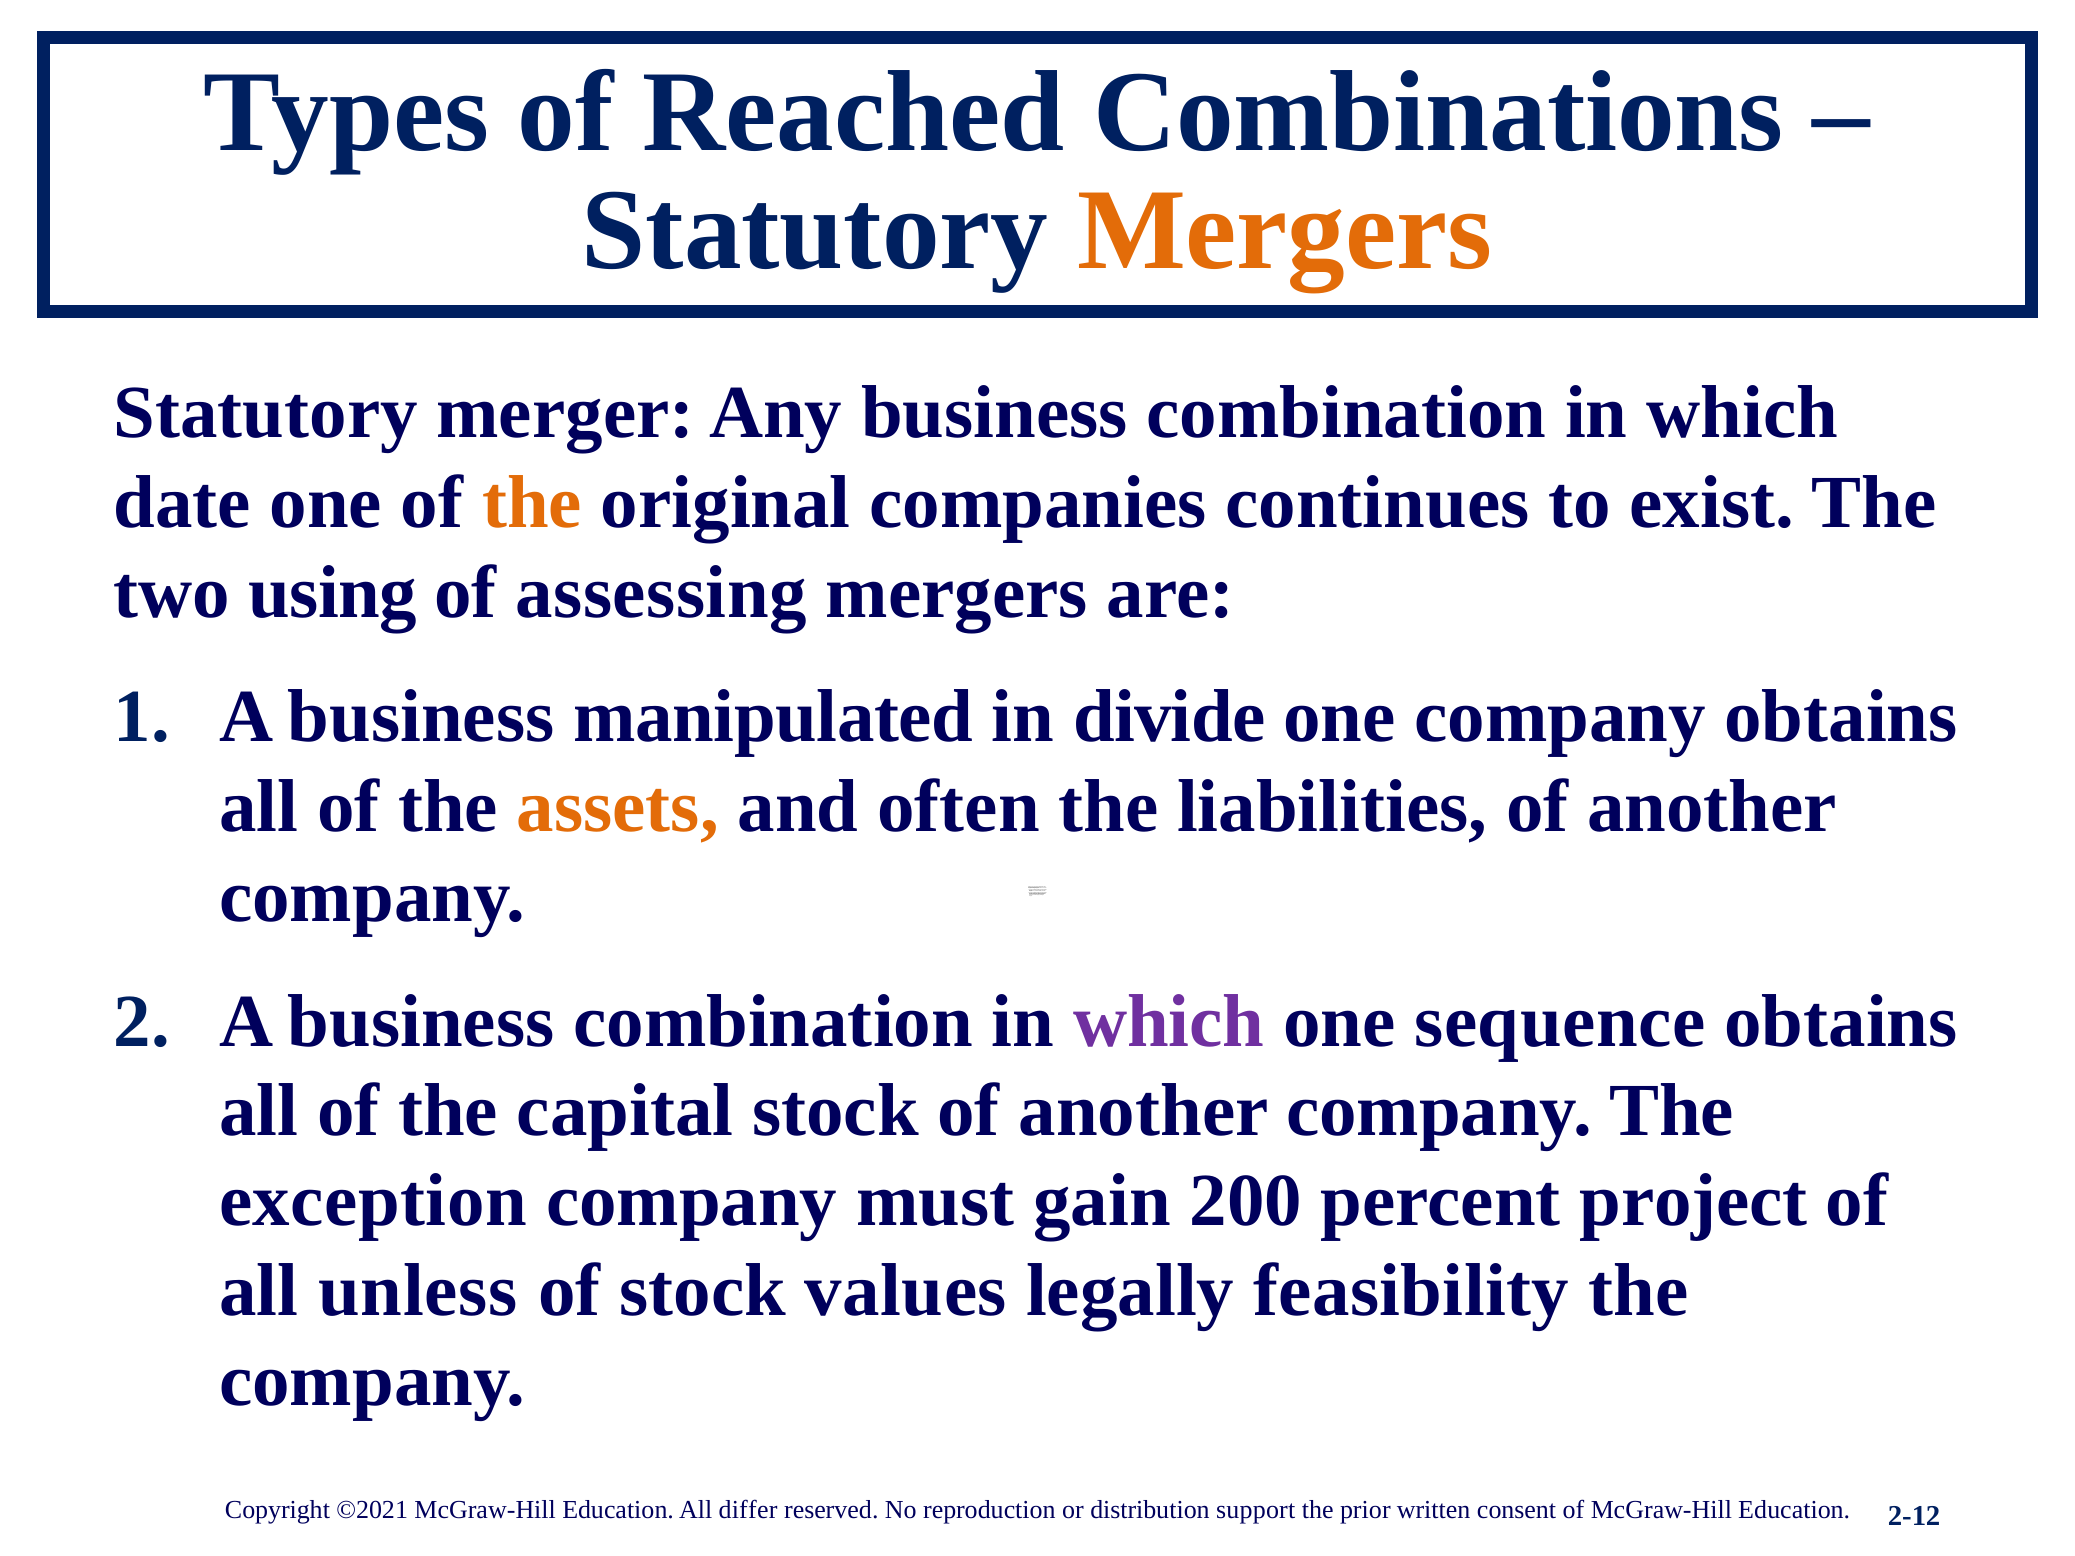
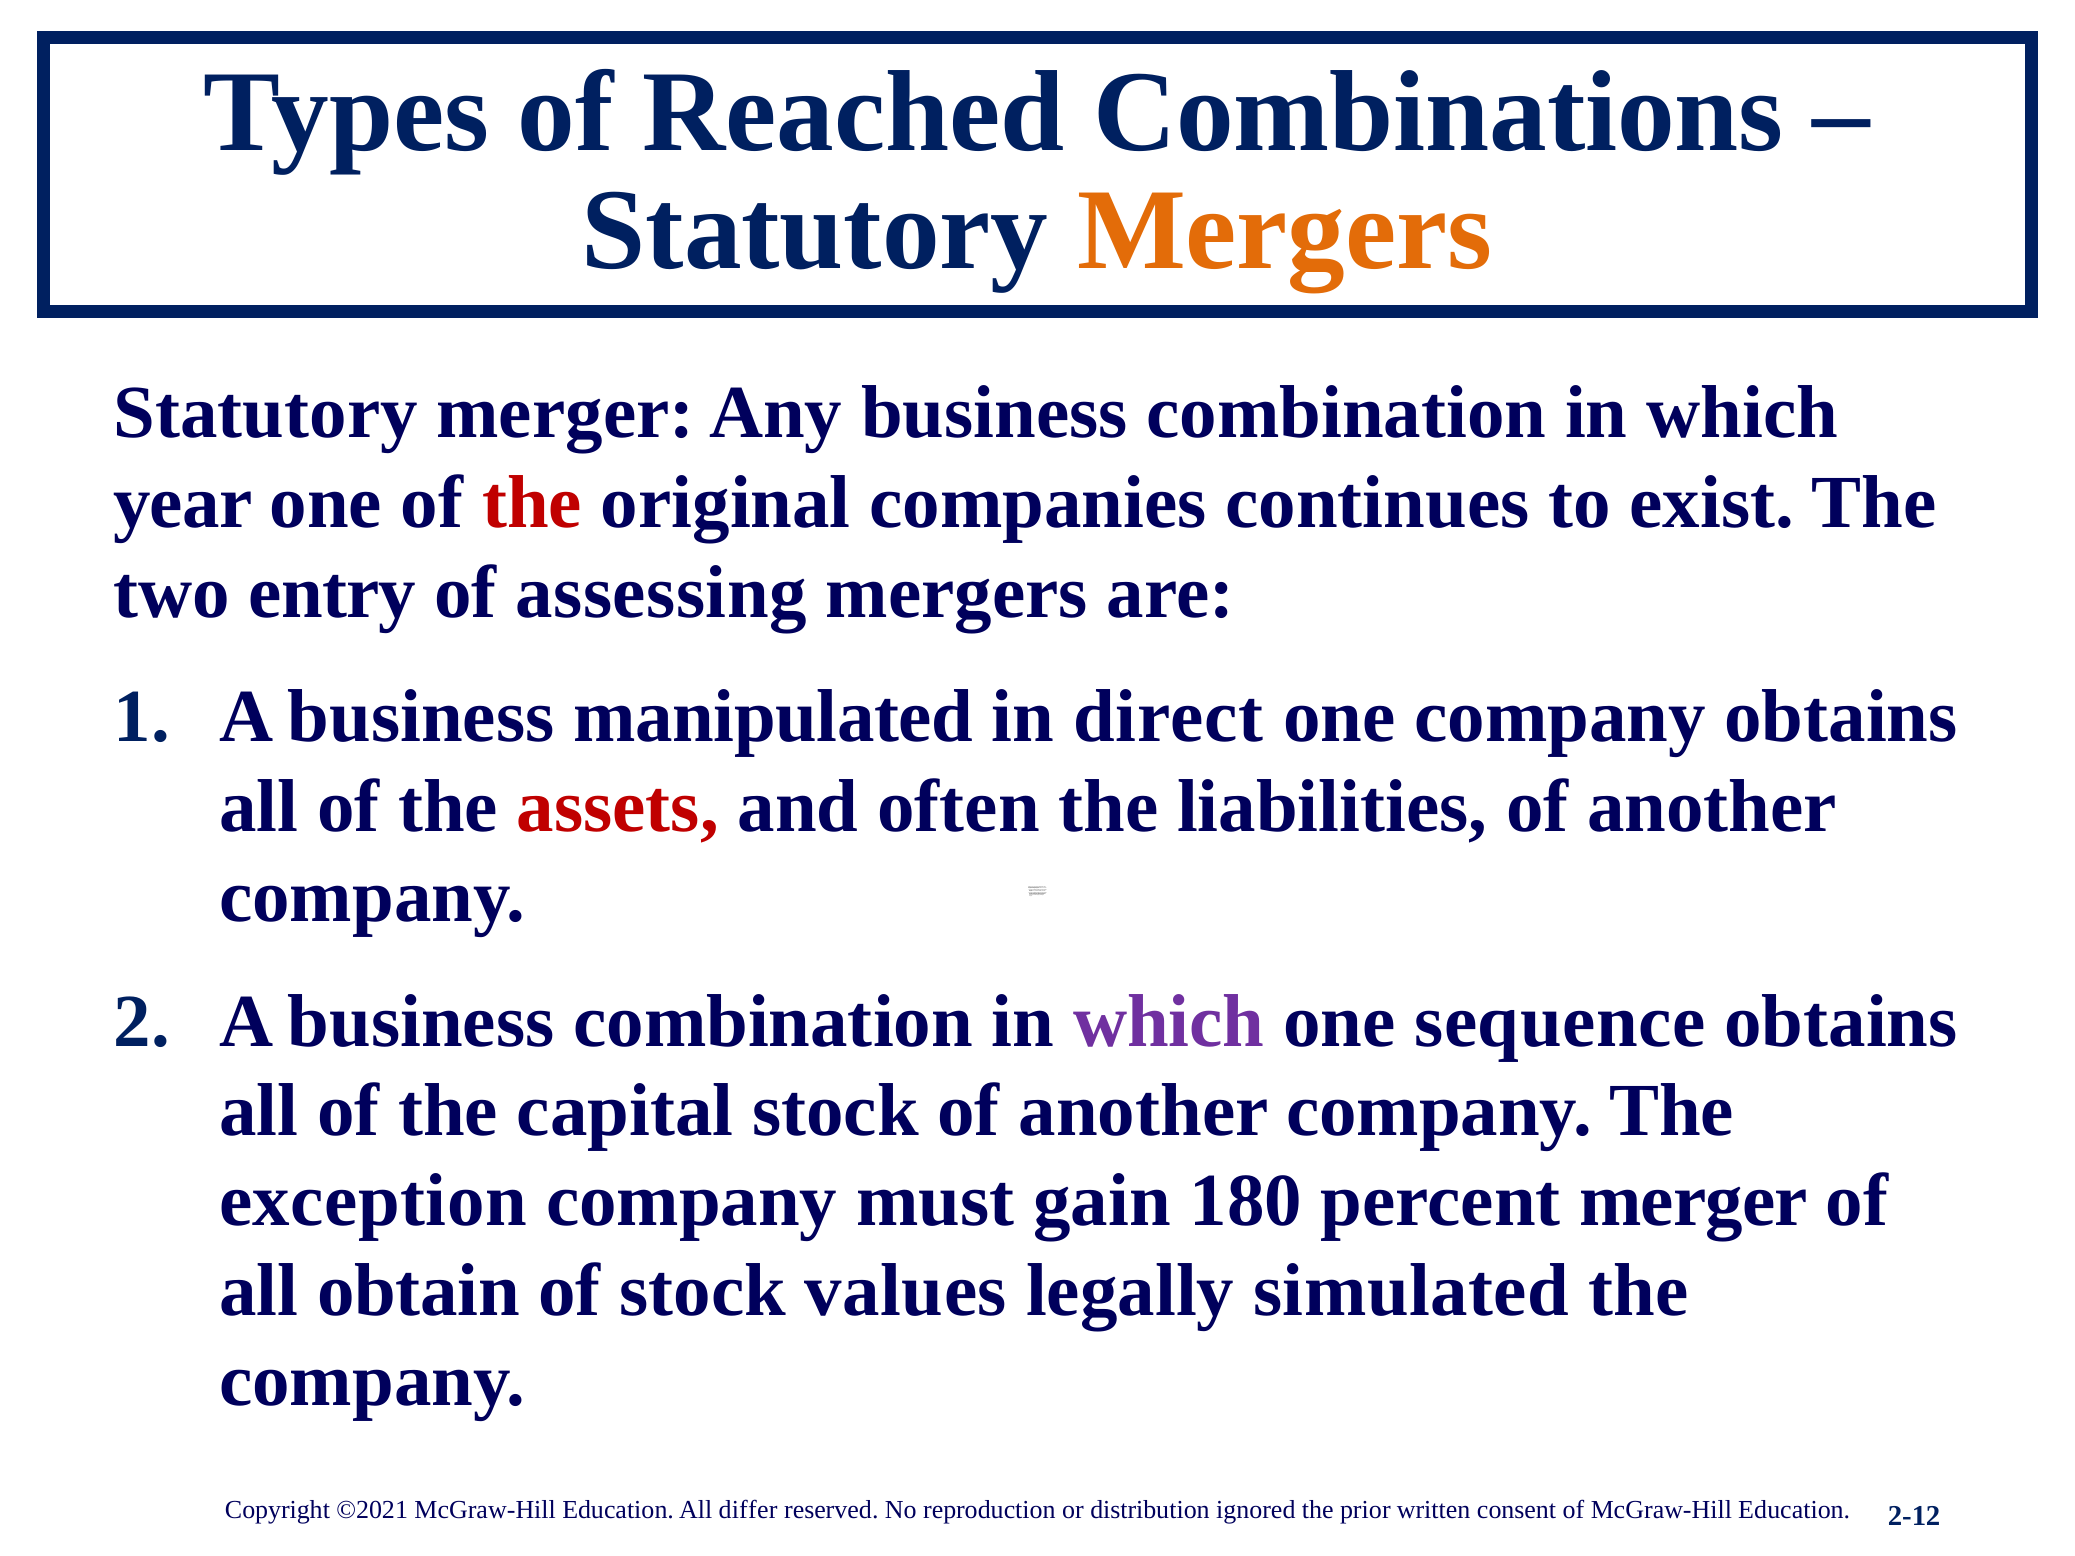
date: date -> year (183, 503)
the colour: orange -> red (532, 503)
using: using -> entry (333, 593)
divide: divide -> direct (1168, 717)
assets colour: orange -> red (618, 807)
200: 200 -> 180 (1246, 1201)
percent project: project -> merger (1694, 1201)
unless: unless -> obtain (418, 1291)
feasibility: feasibility -> simulated (1411, 1291)
support: support -> ignored (1256, 1511)
